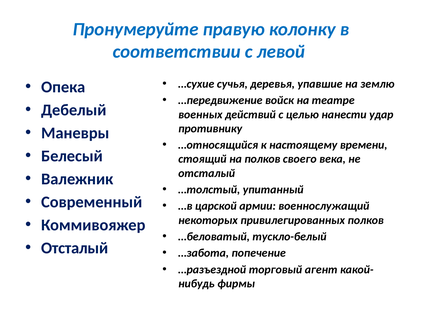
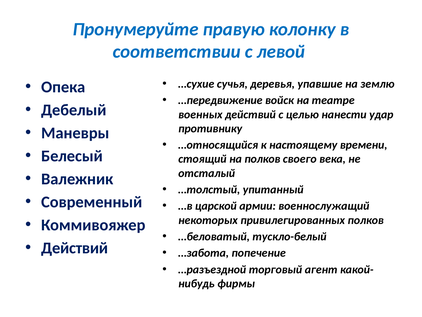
Отсталый: Отсталый -> Действий (75, 248)
